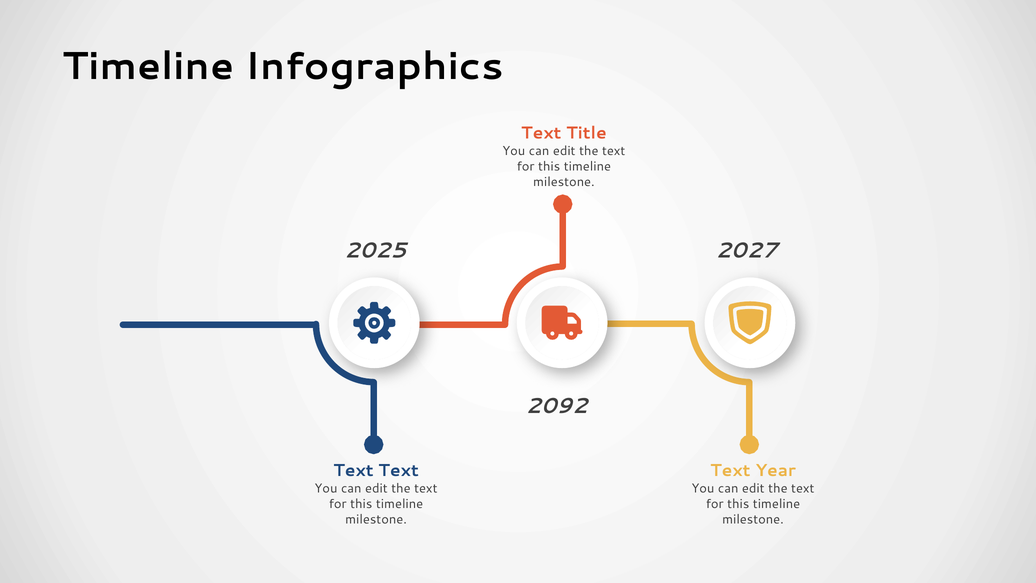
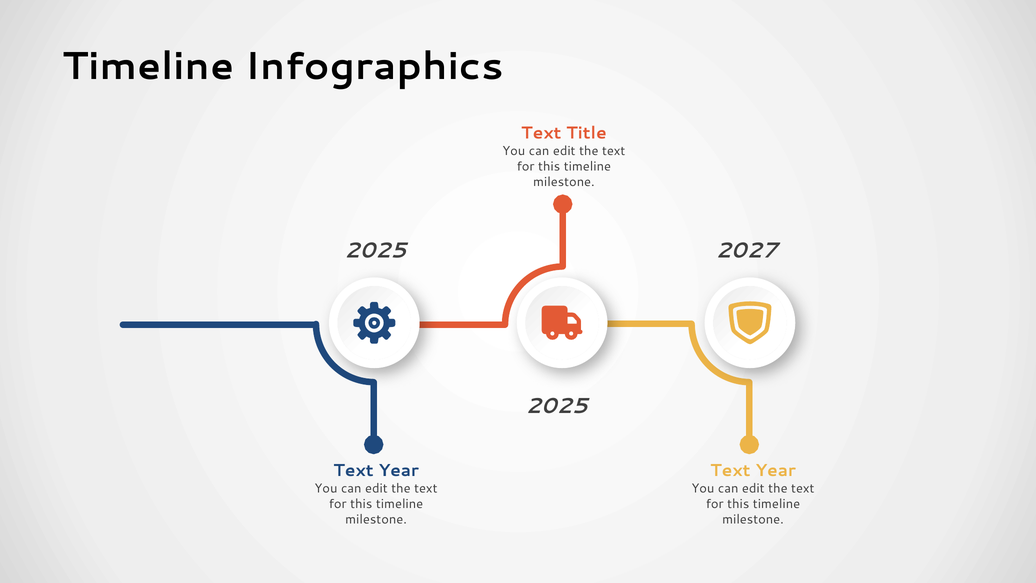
2092: 2092 -> 2025 (557, 406)
Text: Text -> Year (399, 470)
